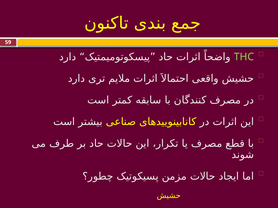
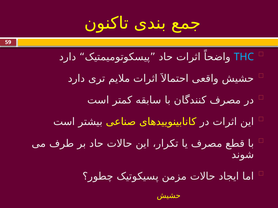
THC colour: light green -> light blue (244, 57)
